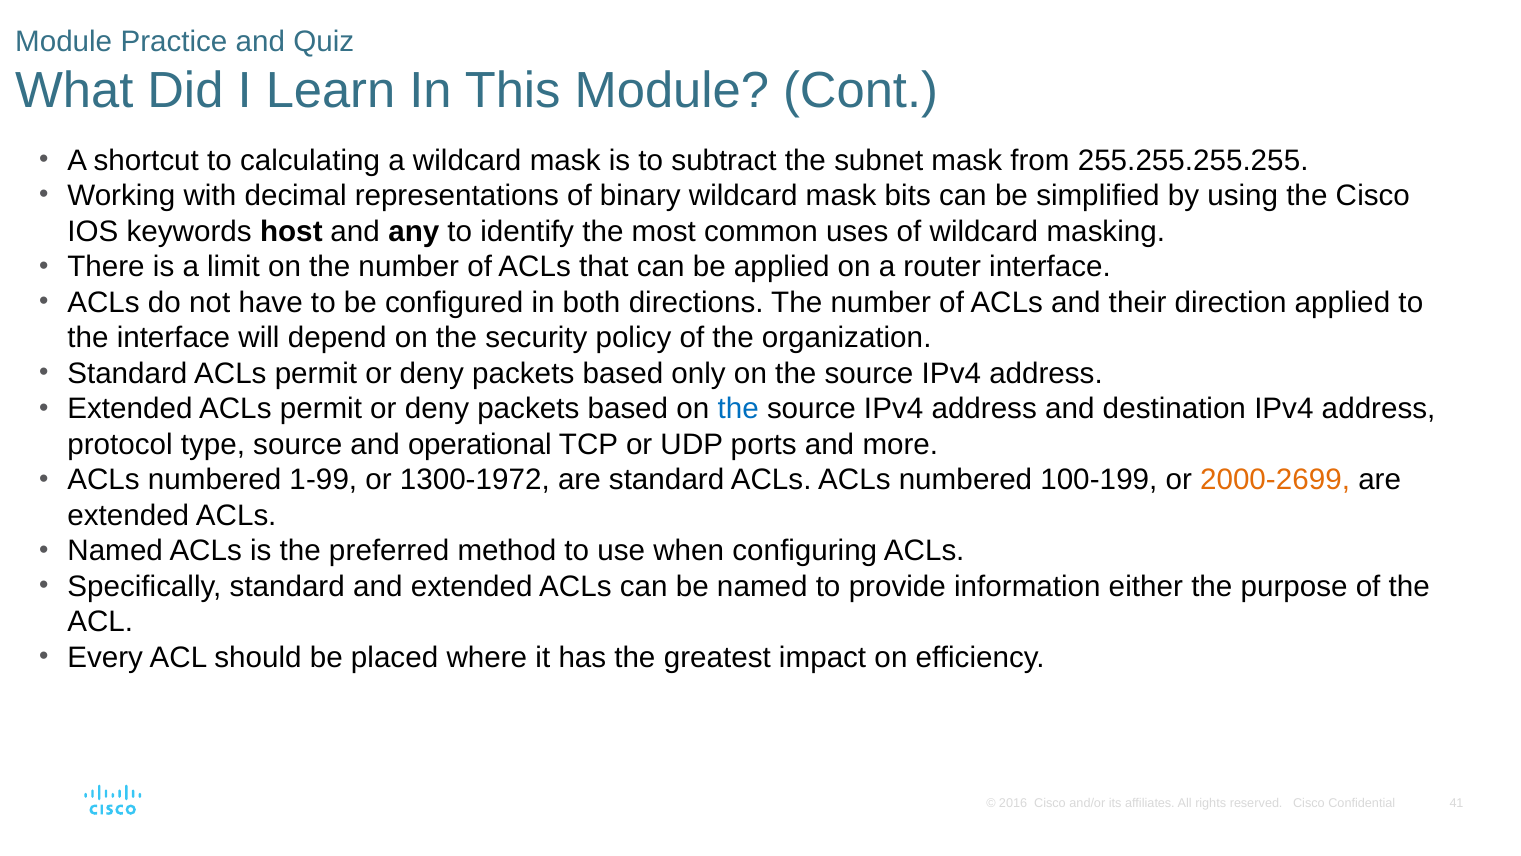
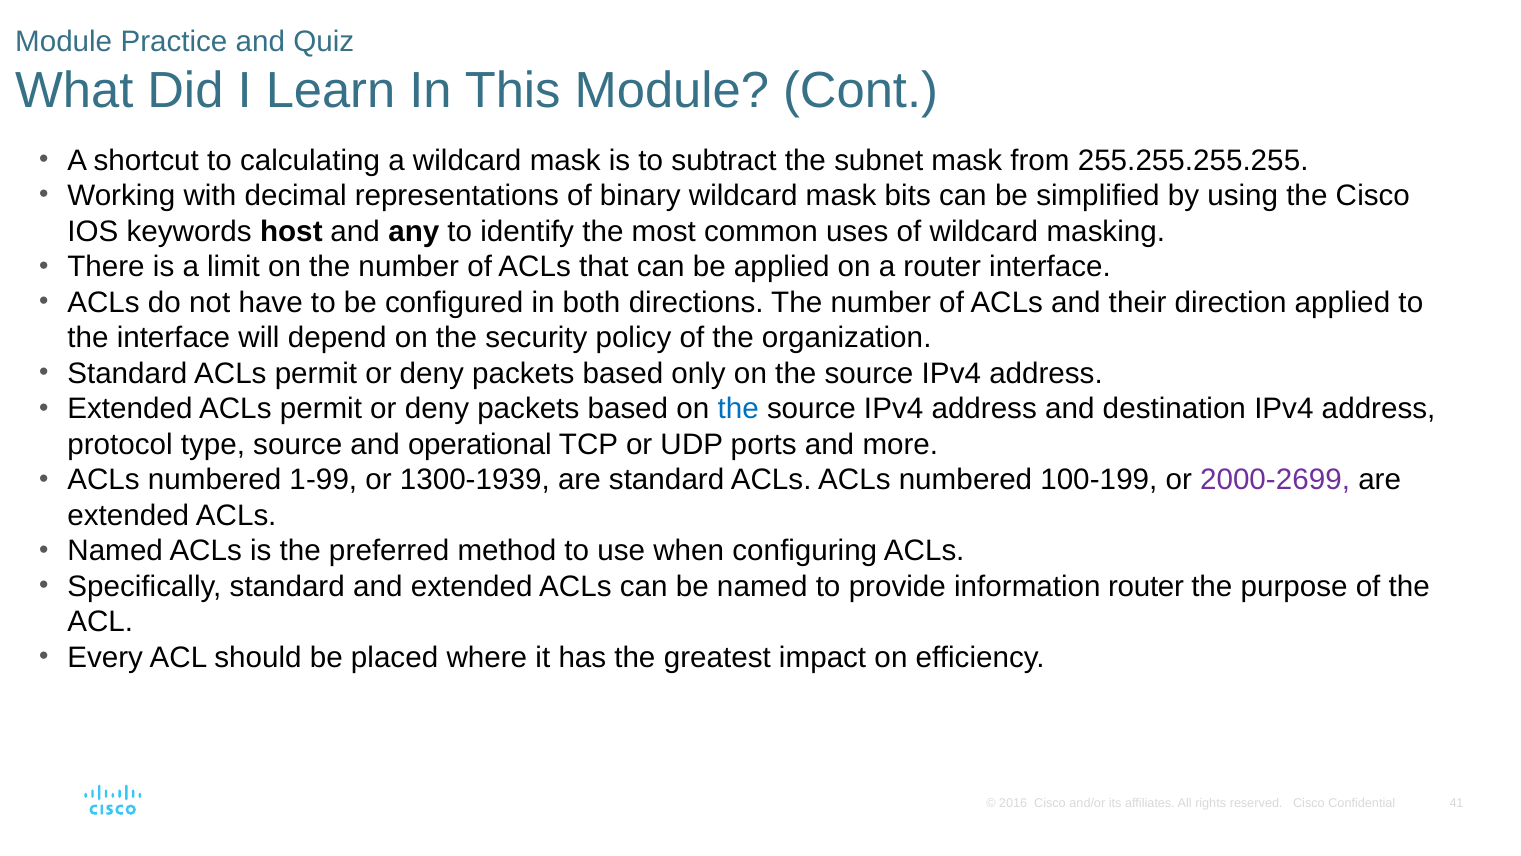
1300-1972: 1300-1972 -> 1300-1939 (475, 480)
2000-2699 colour: orange -> purple (1275, 480)
information either: either -> router (1146, 586)
